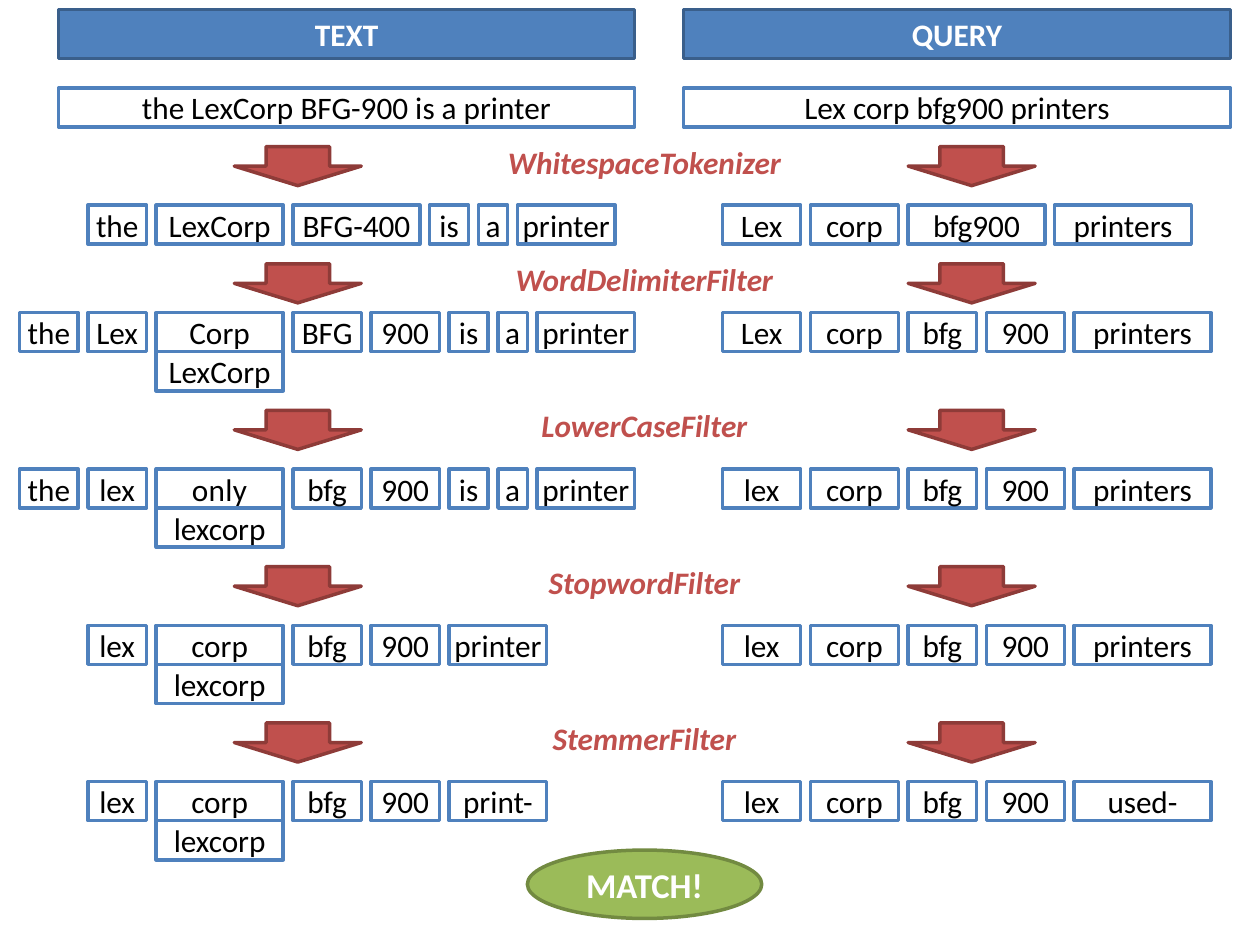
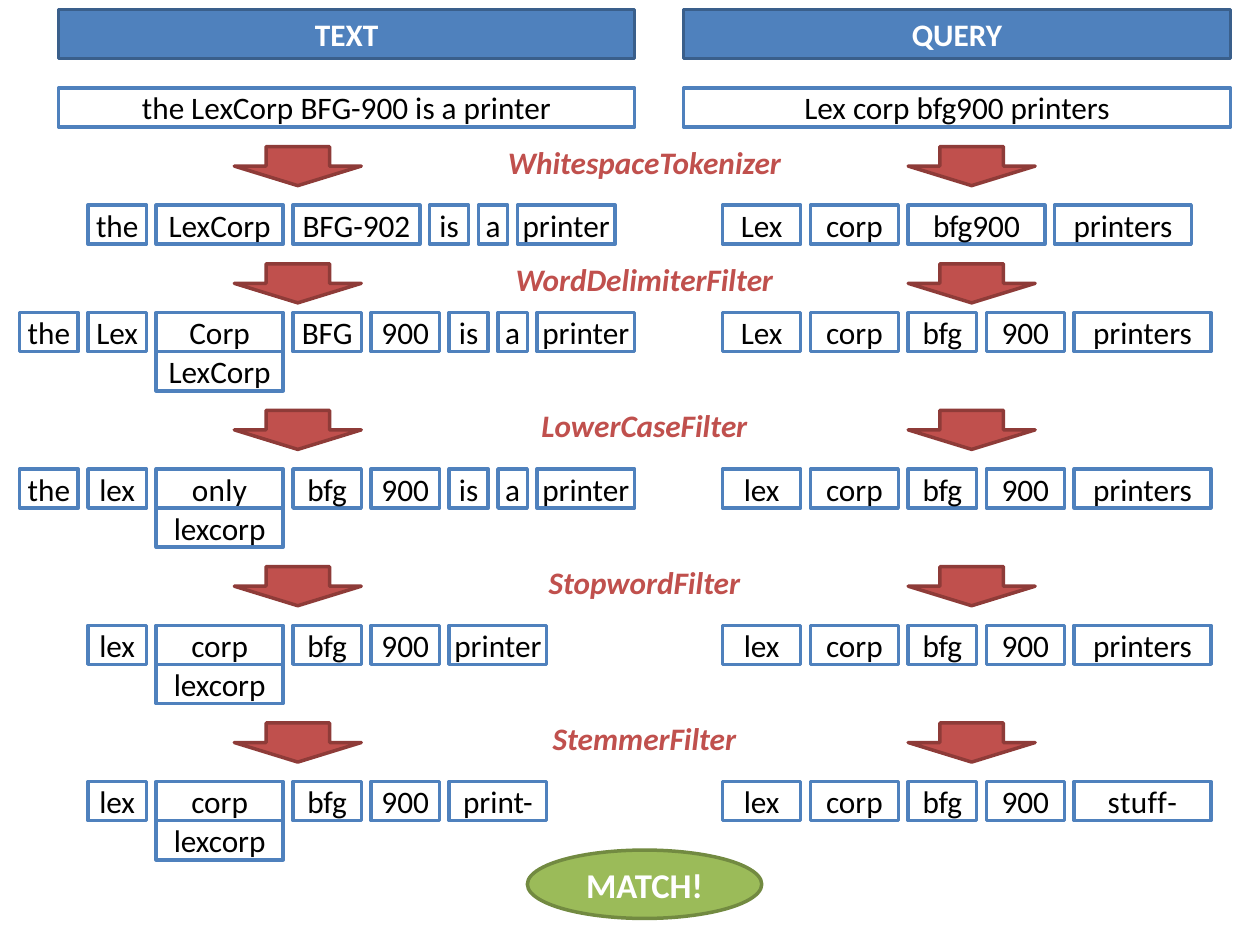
BFG-400: BFG-400 -> BFG-902 (356, 227)
used-: used- -> stuff- (1142, 803)
